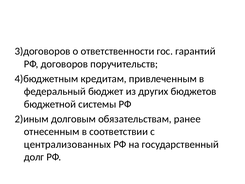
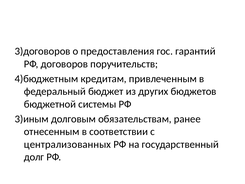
ответственности: ответственности -> предоставления (117, 51)
2)иным: 2)иным -> 3)иным (32, 119)
